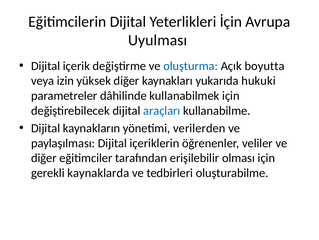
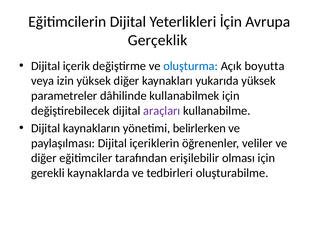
Uyulması: Uyulması -> Gerçeklik (158, 40)
yukarıda hukuki: hukuki -> yüksek (259, 81)
araçları colour: blue -> purple (162, 110)
verilerden: verilerden -> belirlerken (199, 128)
